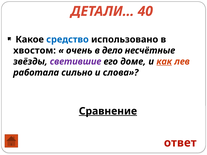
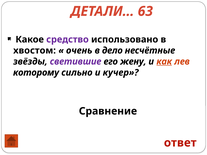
40: 40 -> 63 (145, 11)
средство colour: blue -> purple (67, 40)
доме: доме -> жену (133, 62)
работала: работала -> которому (36, 73)
слова: слова -> кучер (121, 73)
Сравнение underline: present -> none (108, 111)
